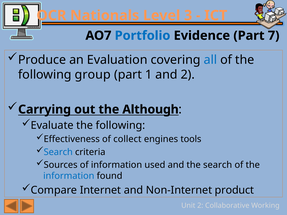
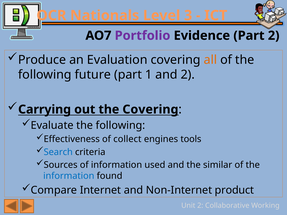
Portfolio colour: blue -> purple (143, 36)
Part 7: 7 -> 2 (274, 36)
all colour: blue -> orange (210, 60)
group: group -> future (93, 75)
the Although: Although -> Covering (150, 110)
the search: search -> similar (218, 165)
